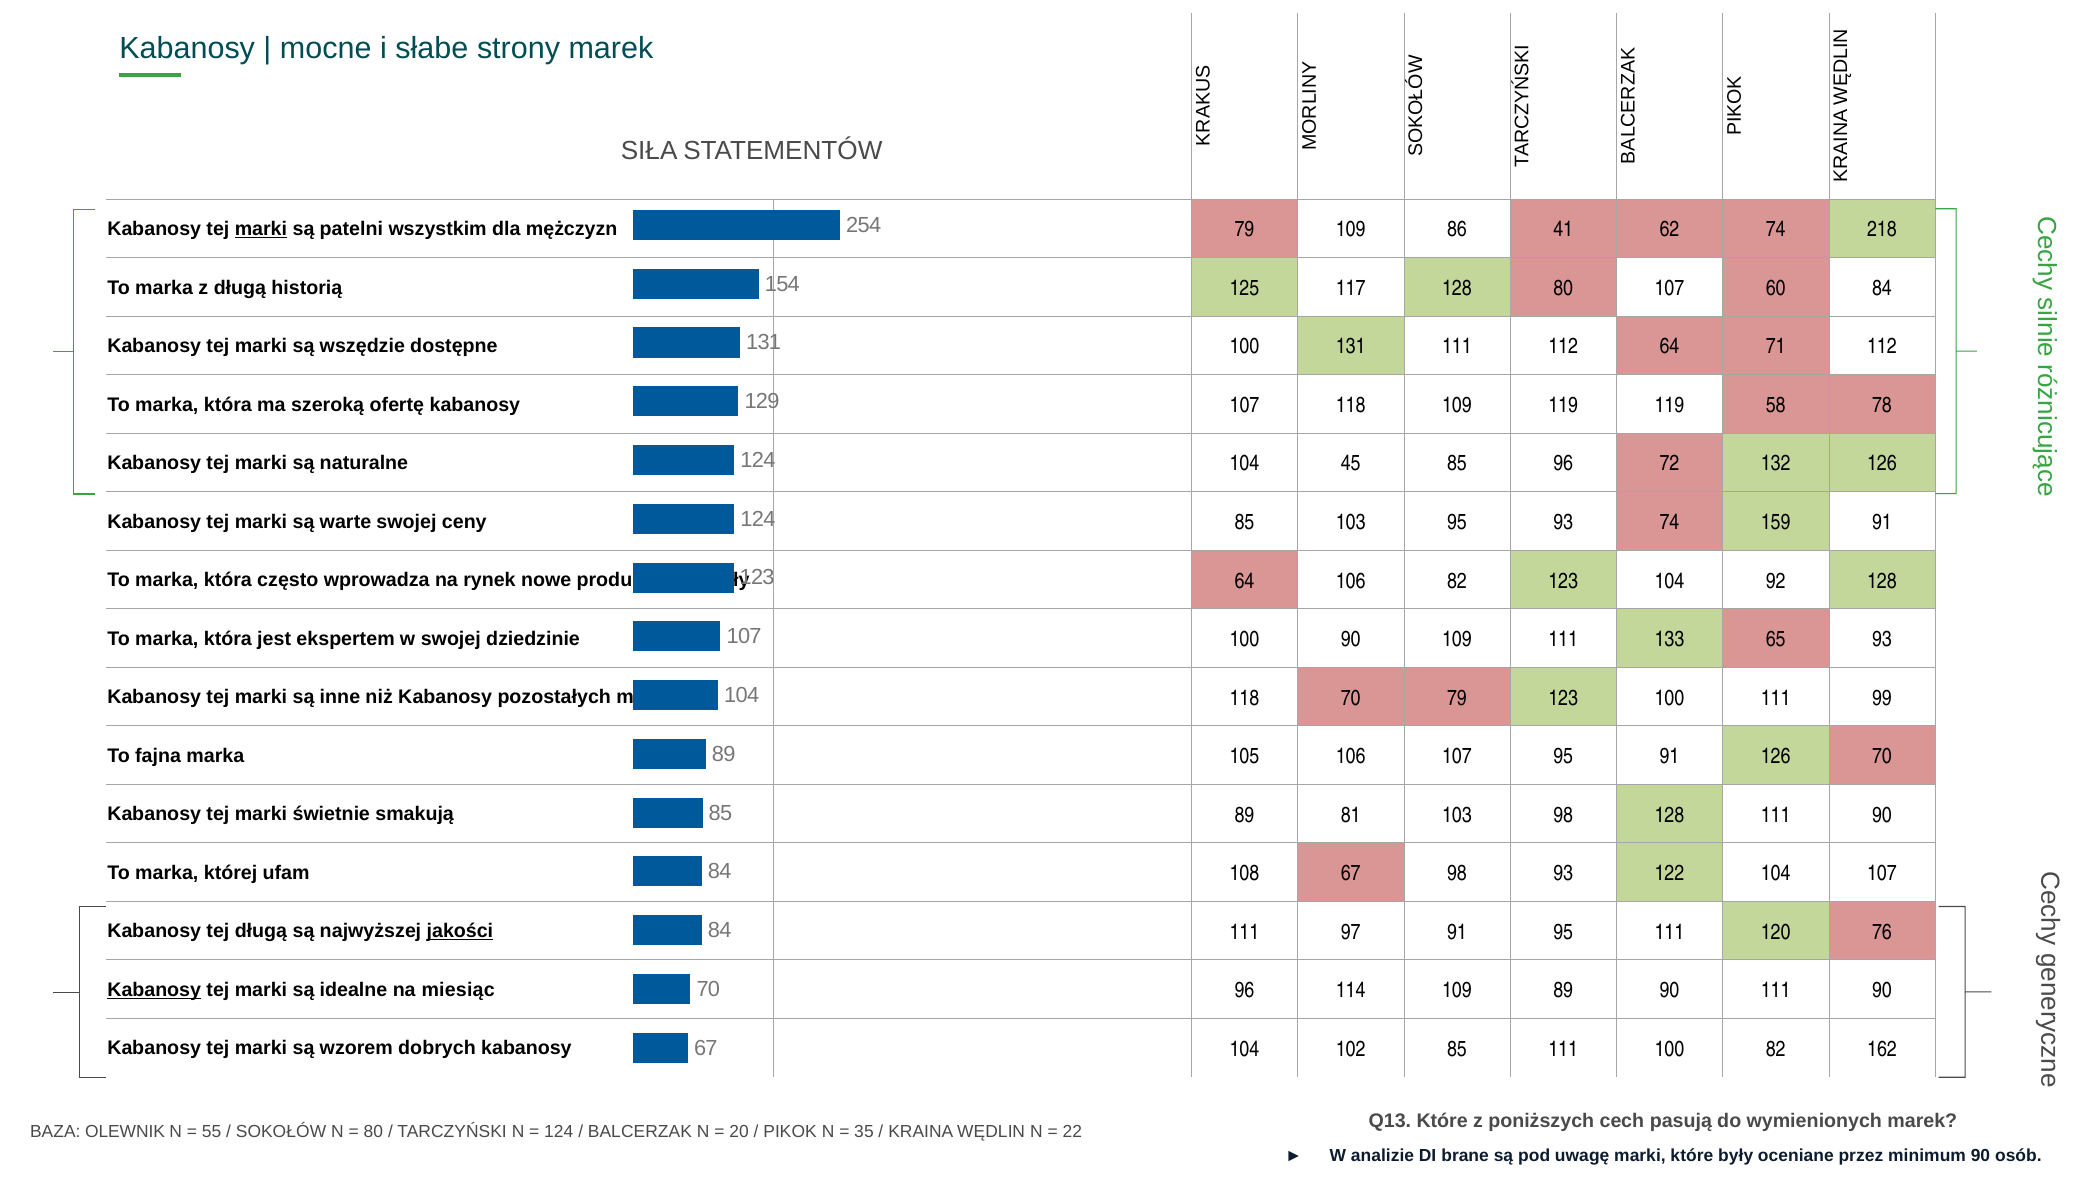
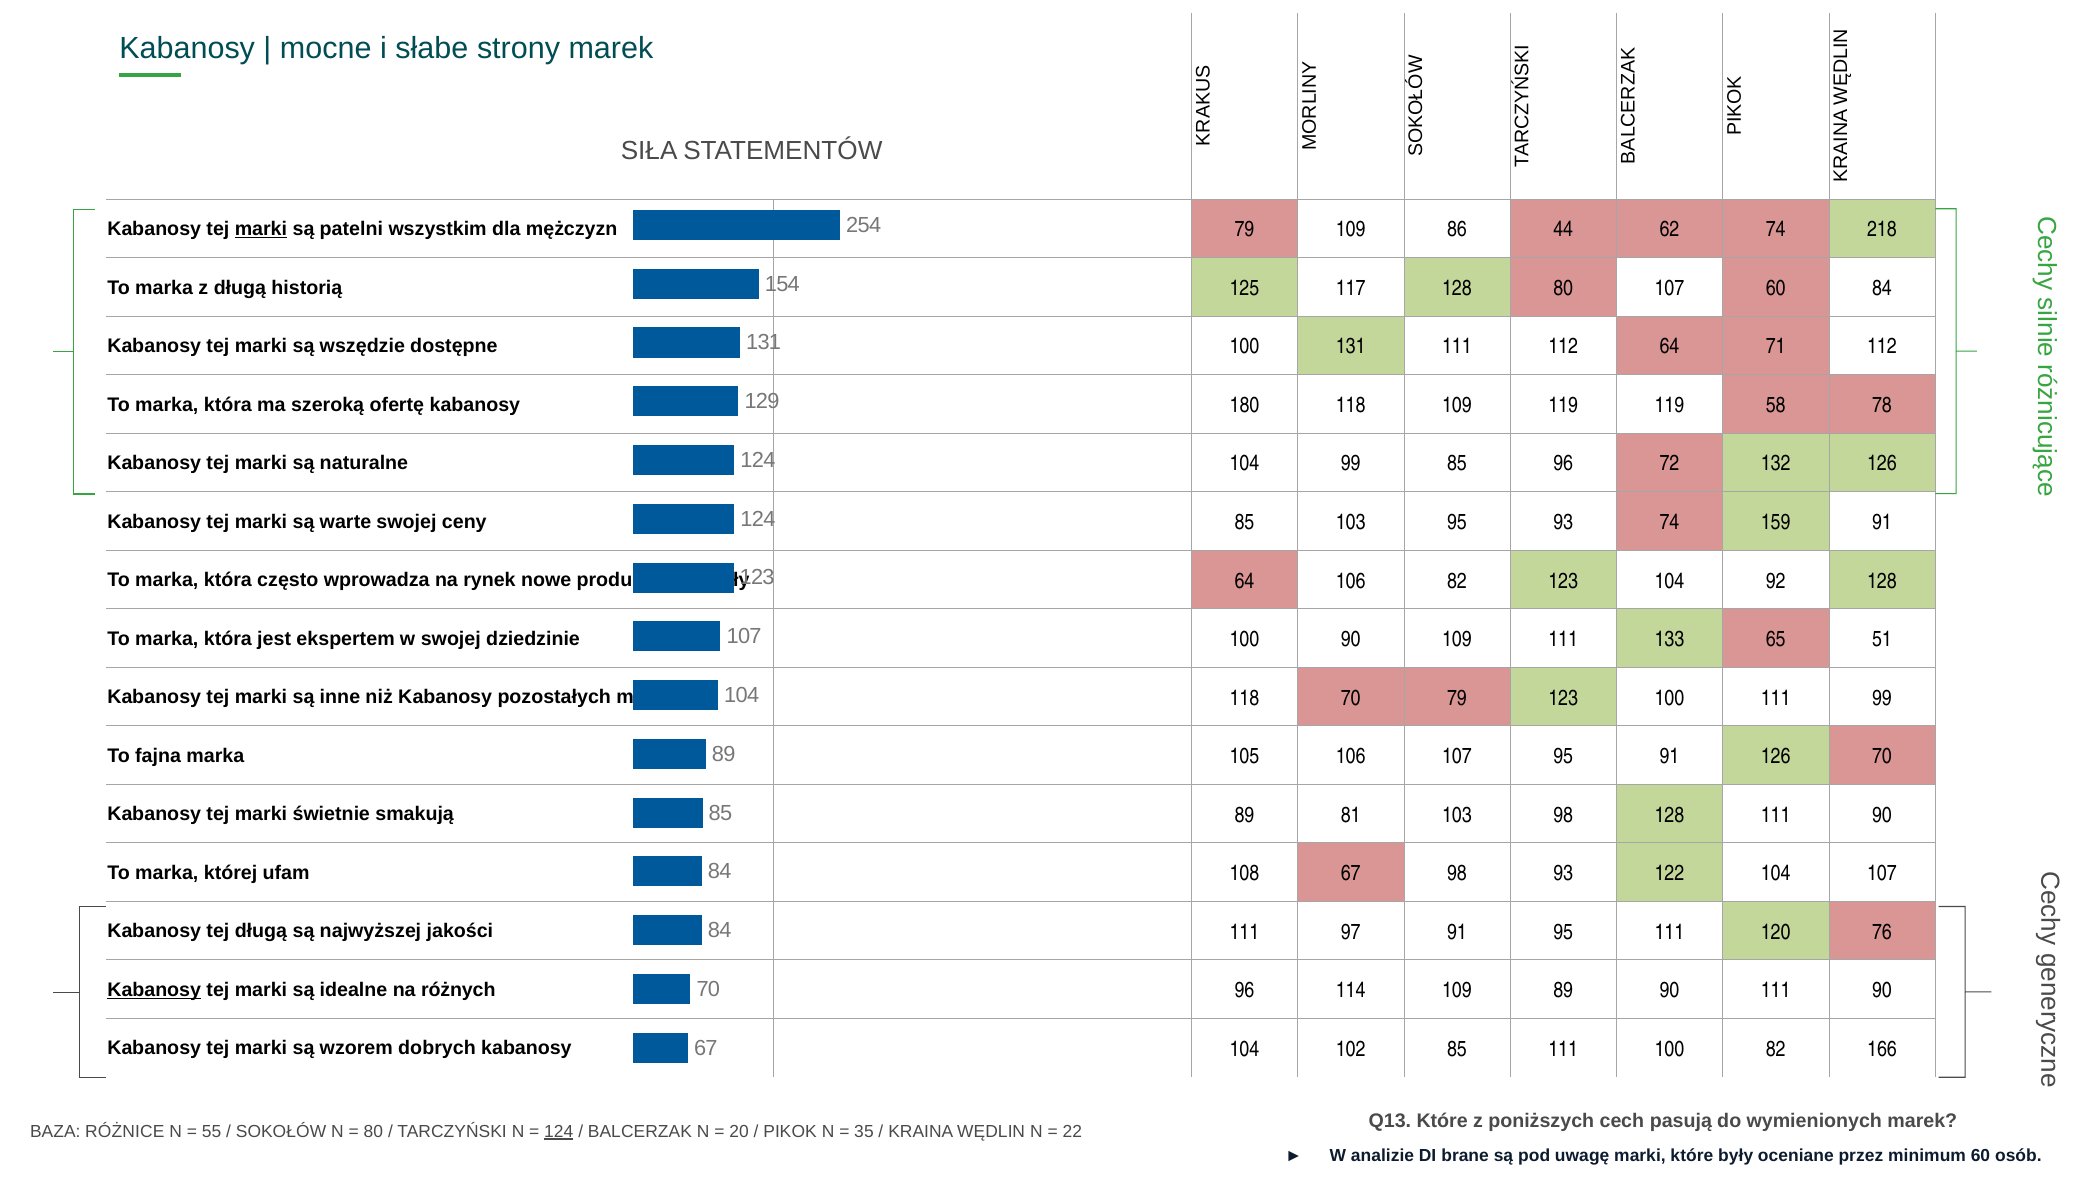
41: 41 -> 44 (1563, 230)
kabanosy 107: 107 -> 180 (1245, 405)
104 45: 45 -> 99 (1351, 464)
65 93: 93 -> 51 (1882, 639)
jakości underline: present -> none (460, 931)
miesiąc: miesiąc -> różnych (458, 990)
162: 162 -> 166 (1882, 1049)
OLEWNIK: OLEWNIK -> RÓŻNICE (125, 1131)
124 underline: none -> present (559, 1131)
minimum 90: 90 -> 60 (1980, 1156)
